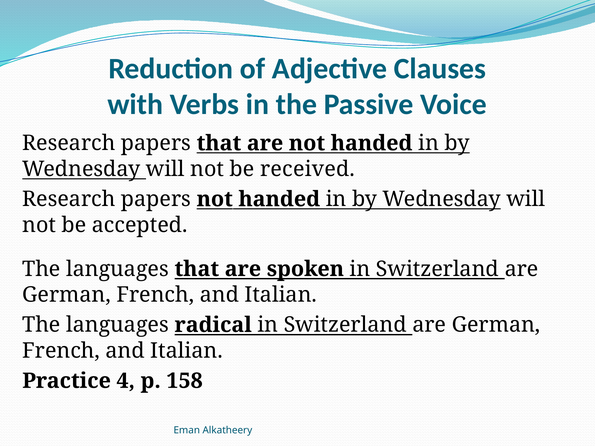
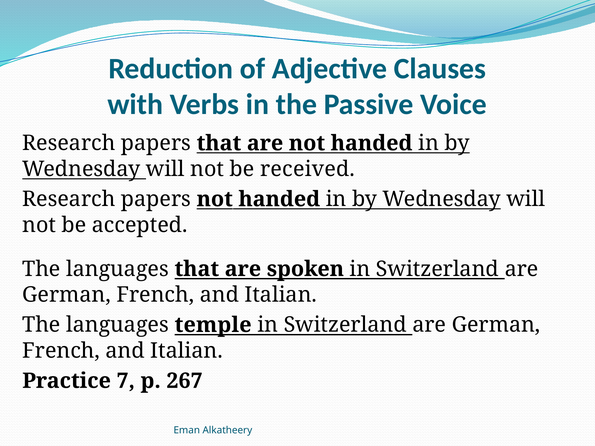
radical: radical -> temple (213, 325)
4: 4 -> 7 (126, 381)
158: 158 -> 267 (184, 381)
